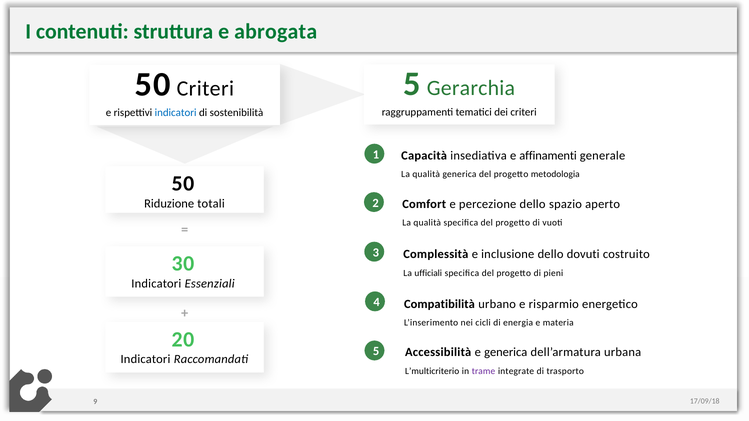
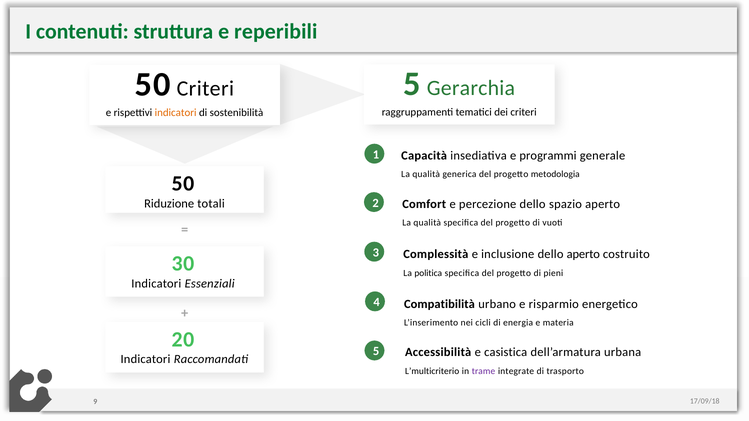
abrogata: abrogata -> reperibili (276, 32)
indicatori colour: blue -> orange (176, 113)
affinamenti: affinamenti -> programmi (548, 156)
dello dovuti: dovuti -> aperto (583, 254)
ufficiali: ufficiali -> politica (428, 273)
e generica: generica -> casistica (506, 353)
